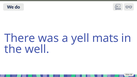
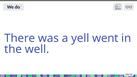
mats: mats -> went (105, 38)
